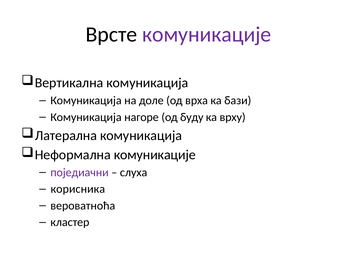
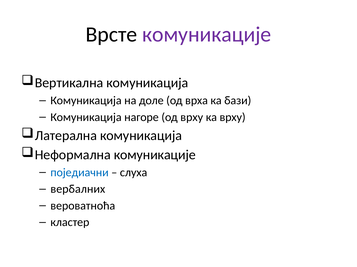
од буду: буду -> врху (192, 117)
поједиачни colour: purple -> blue (80, 173)
корисника: корисника -> вербалних (78, 190)
